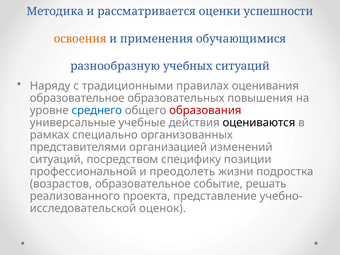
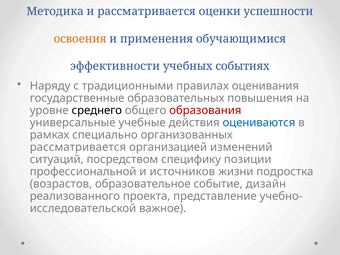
разнообразную: разнообразную -> эффективности (115, 66)
учебных ситуаций: ситуаций -> событиях (243, 66)
образовательное: образовательное -> государственные (77, 98)
среднего colour: blue -> black (97, 110)
оцениваются colour: black -> blue (259, 123)
представителями: представителями -> рассматривается (78, 147)
преодолеть: преодолеть -> источников (182, 172)
решать: решать -> дизайн (266, 184)
оценок: оценок -> важное (163, 208)
